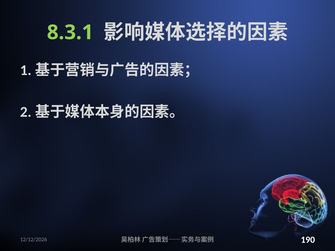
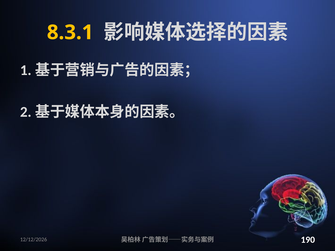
8.3.1 colour: light green -> yellow (70, 32)
